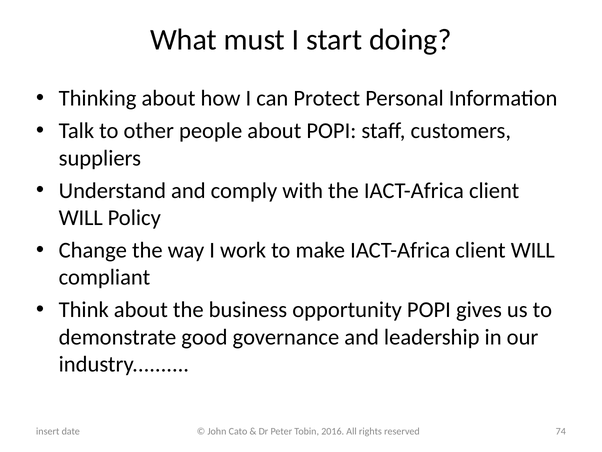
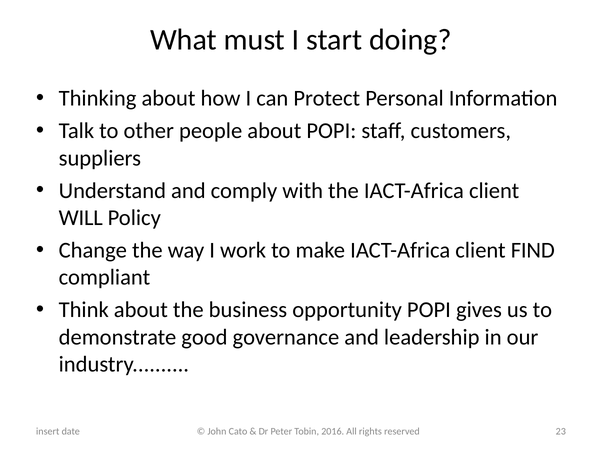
make IACT-Africa client WILL: WILL -> FIND (533, 250)
74: 74 -> 23 (561, 431)
